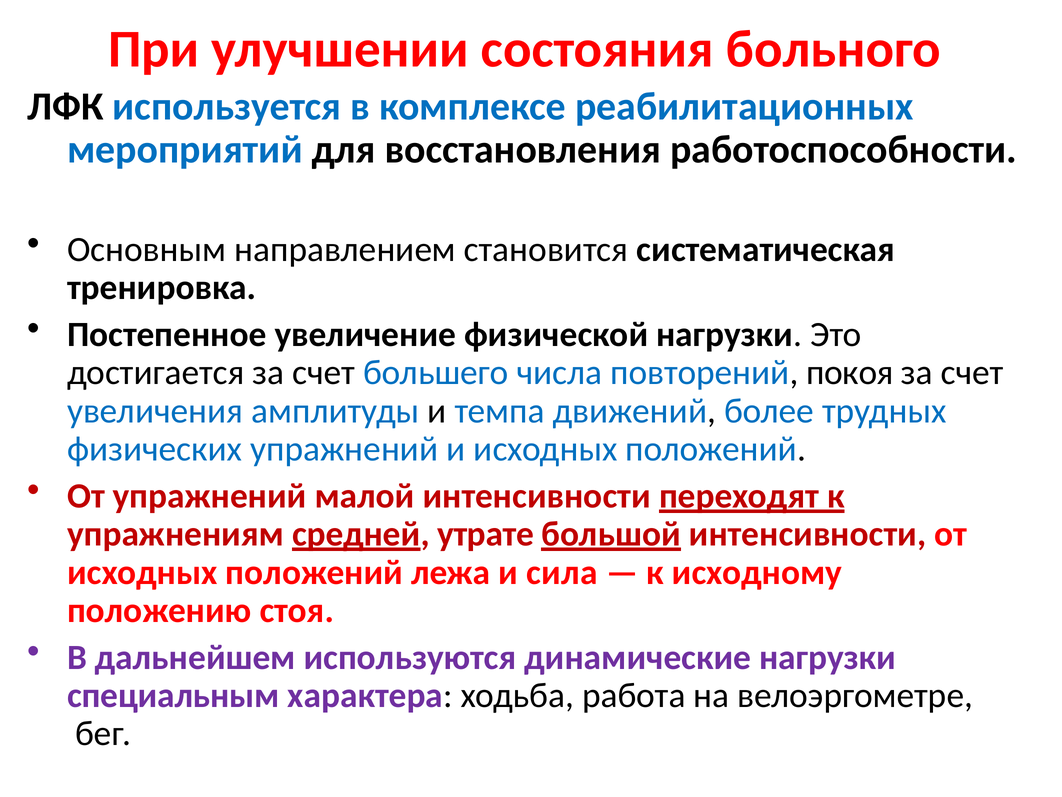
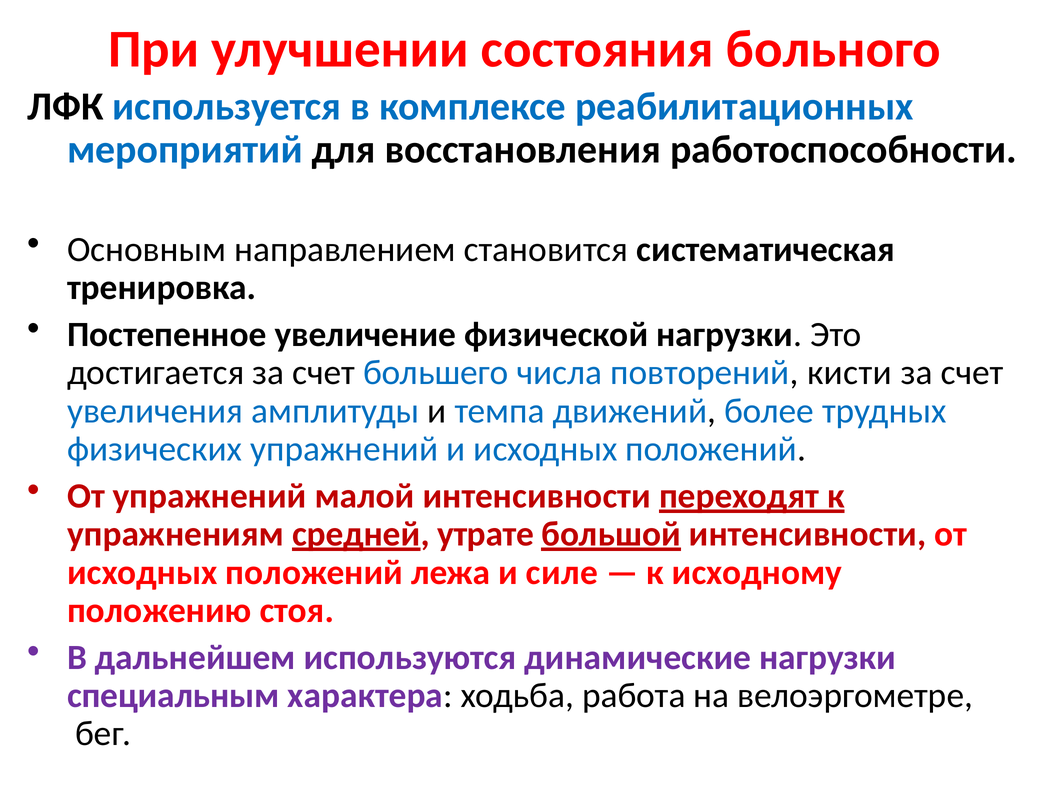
покоя: покоя -> кисти (850, 372)
сила: сила -> силе (562, 572)
